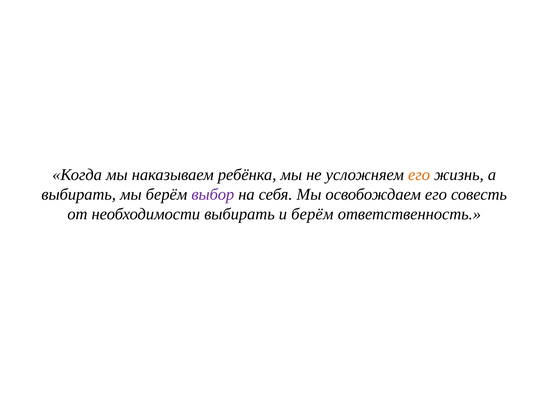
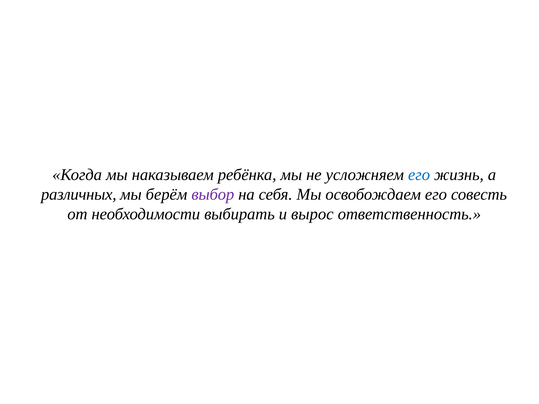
его colour: orange -> blue (419, 175)
выбирать: выбирать -> различных (79, 195)
и берём: берём -> вырос (312, 214)
